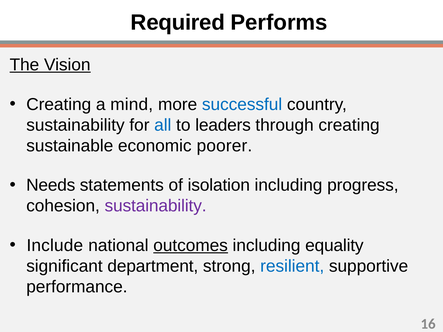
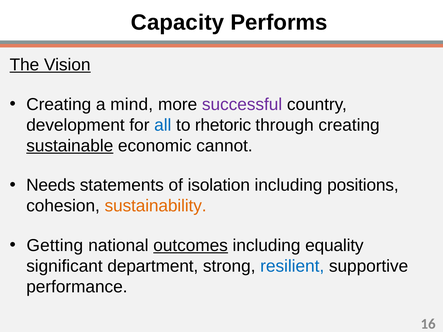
Required: Required -> Capacity (178, 23)
successful colour: blue -> purple (242, 104)
sustainability: sustainability -> development (75, 125)
leaders: leaders -> rhetoric (223, 125)
sustainable underline: none -> present (70, 146)
poorer: poorer -> cannot (224, 146)
progress: progress -> positions (363, 185)
sustainability colour: purple -> orange (156, 206)
Include: Include -> Getting (55, 246)
